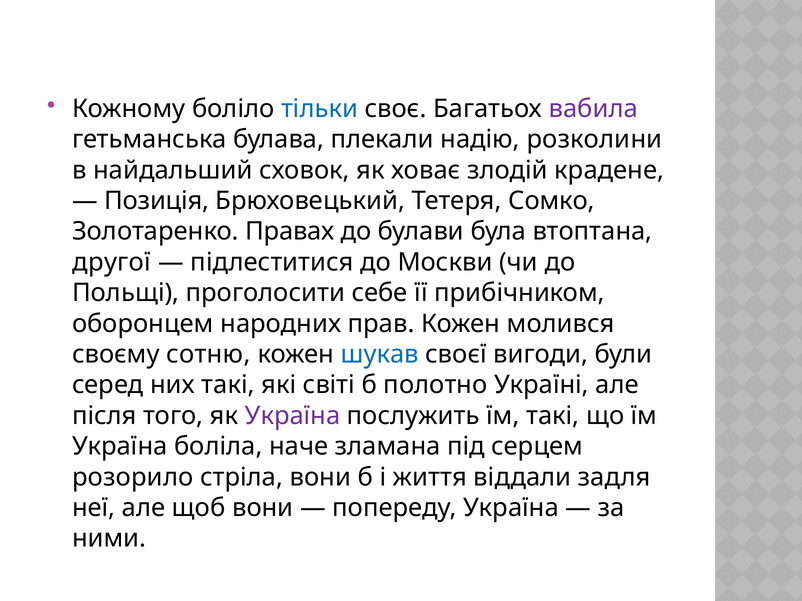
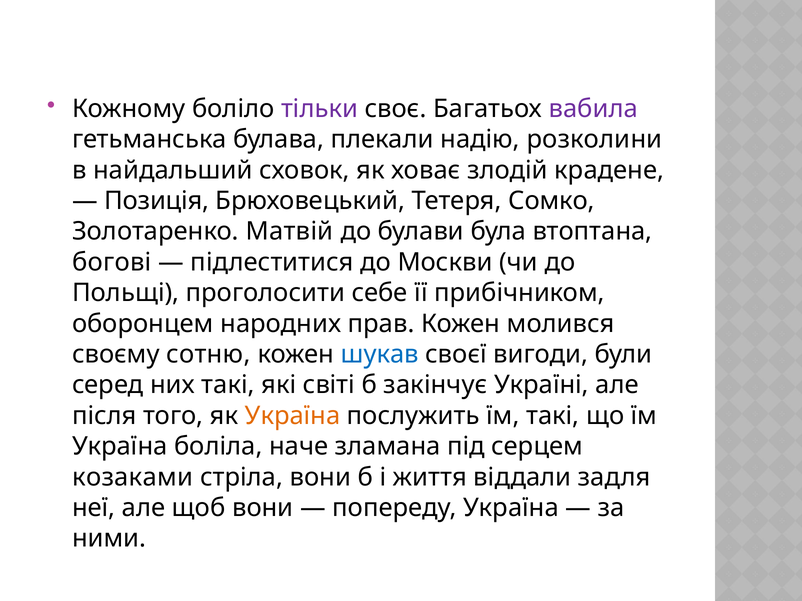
тільки colour: blue -> purple (320, 109)
Правах: Правах -> Матвій (289, 232)
другої: другої -> богові (112, 262)
полотно: полотно -> закінчує (435, 385)
Україна colour: purple -> orange (293, 416)
розорило: розорило -> козаками (133, 477)
